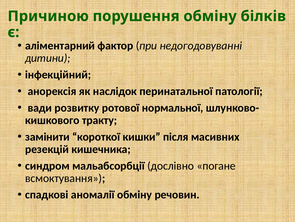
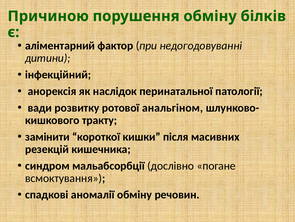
нормальної: нормальної -> анальгіном (173, 107)
